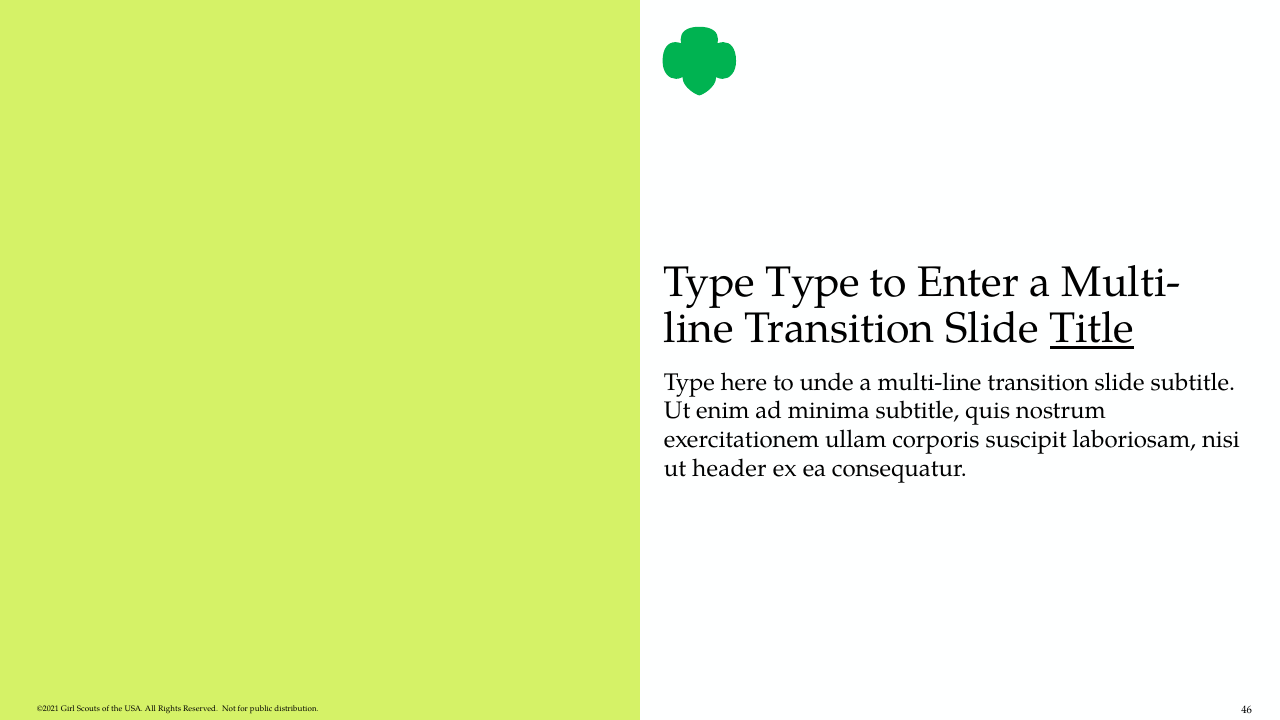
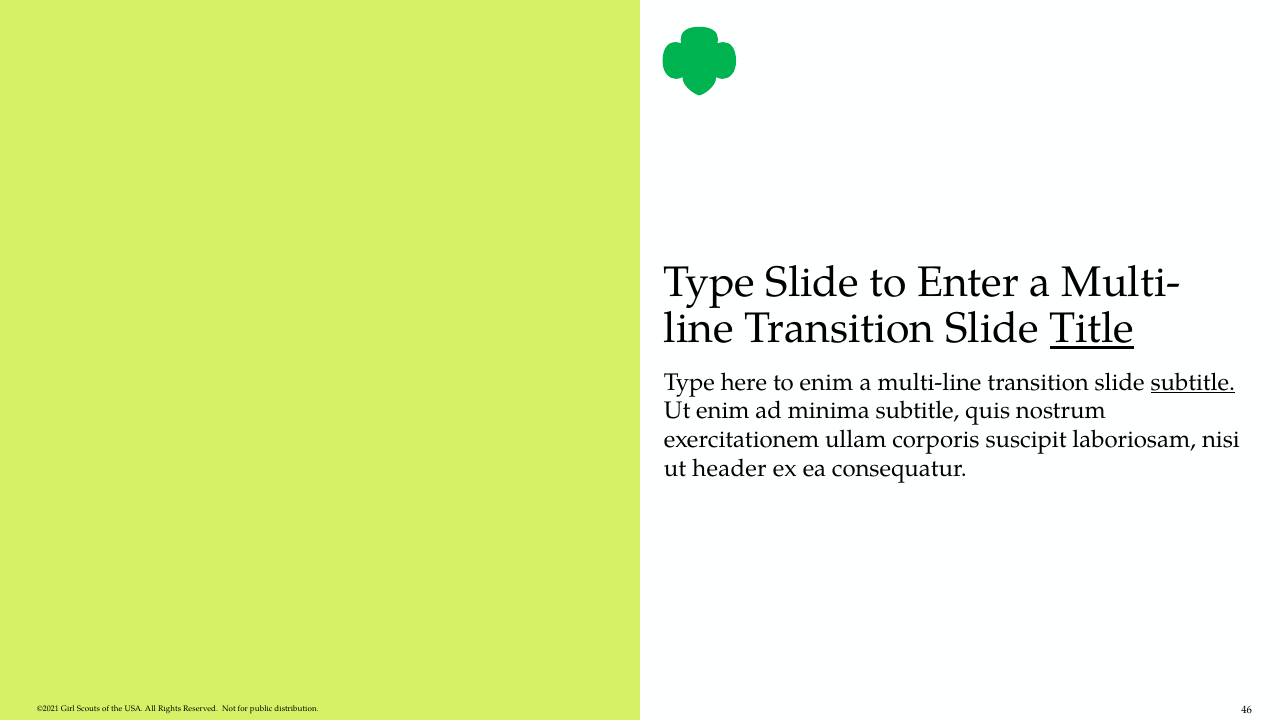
Type Type: Type -> Slide (812, 283)
to unde: unde -> enim (826, 382)
subtitle underline: none -> present (1193, 382)
